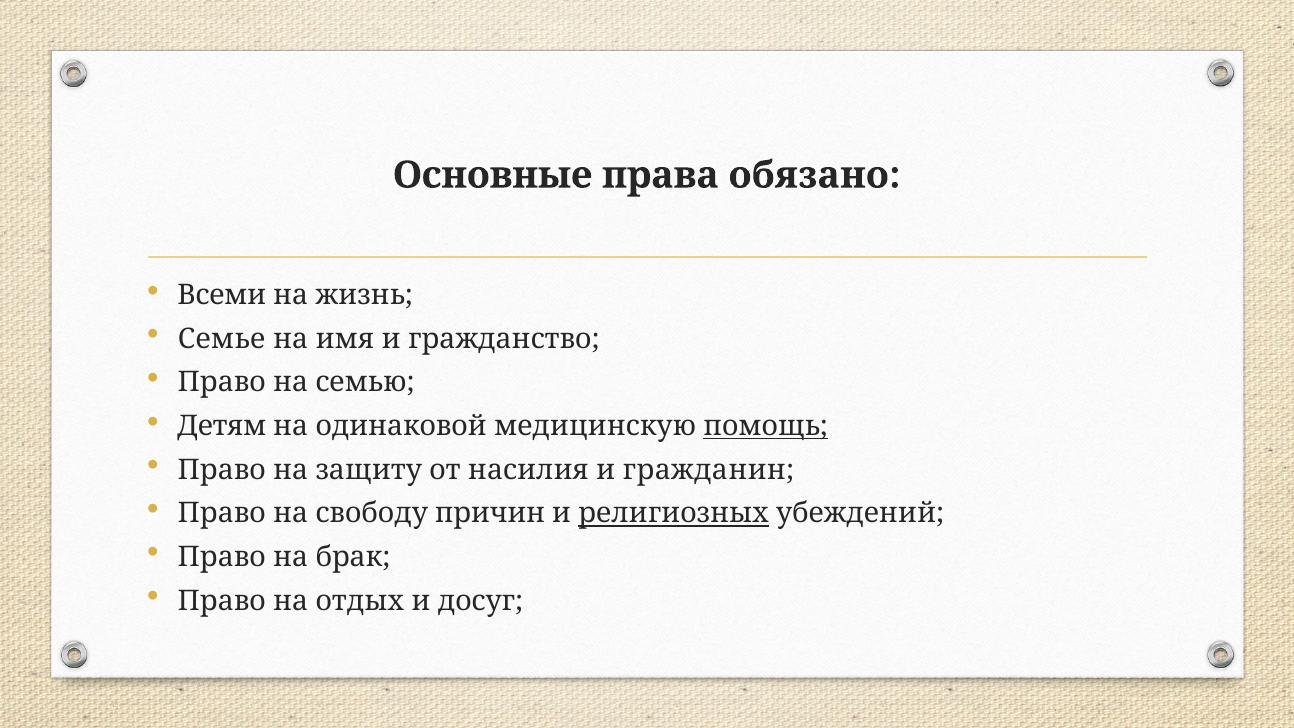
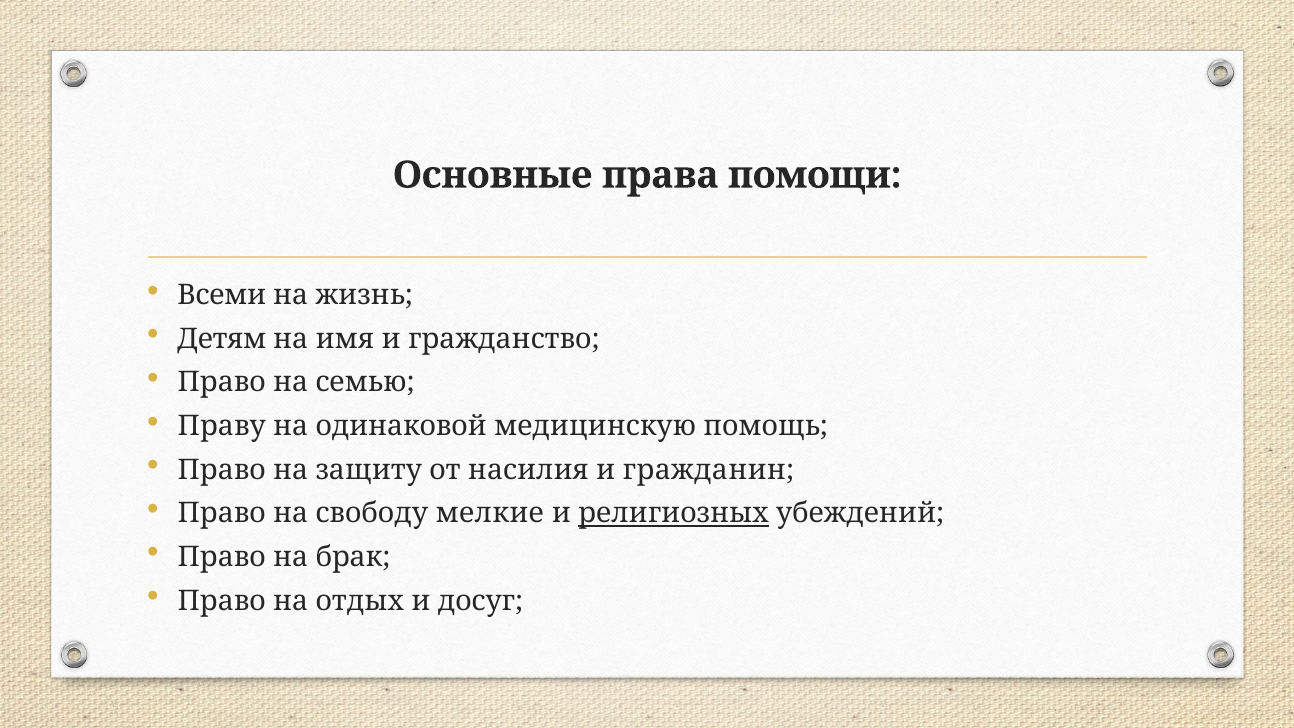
обязано: обязано -> помощи (815, 175)
Семье: Семье -> Детям (222, 339)
Детям: Детям -> Праву (222, 426)
помощь underline: present -> none (766, 426)
причин: причин -> мелкие (490, 513)
